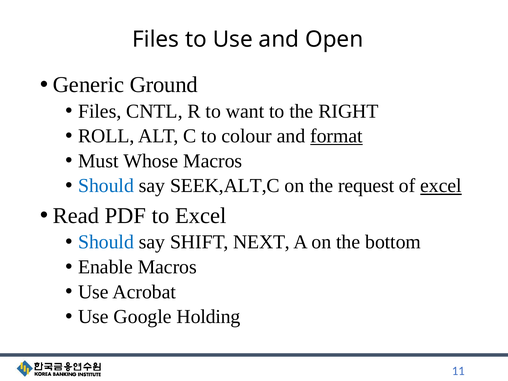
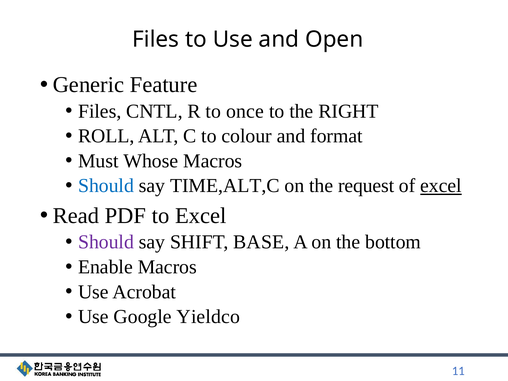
Ground: Ground -> Feature (164, 85)
want: want -> once (245, 111)
format underline: present -> none (336, 136)
SEEK,ALT,C: SEEK,ALT,C -> TIME,ALT,C (225, 186)
Should colour: blue -> purple (106, 242)
NEXT: NEXT -> BASE (261, 242)
Holding: Holding -> Yieldco (208, 317)
